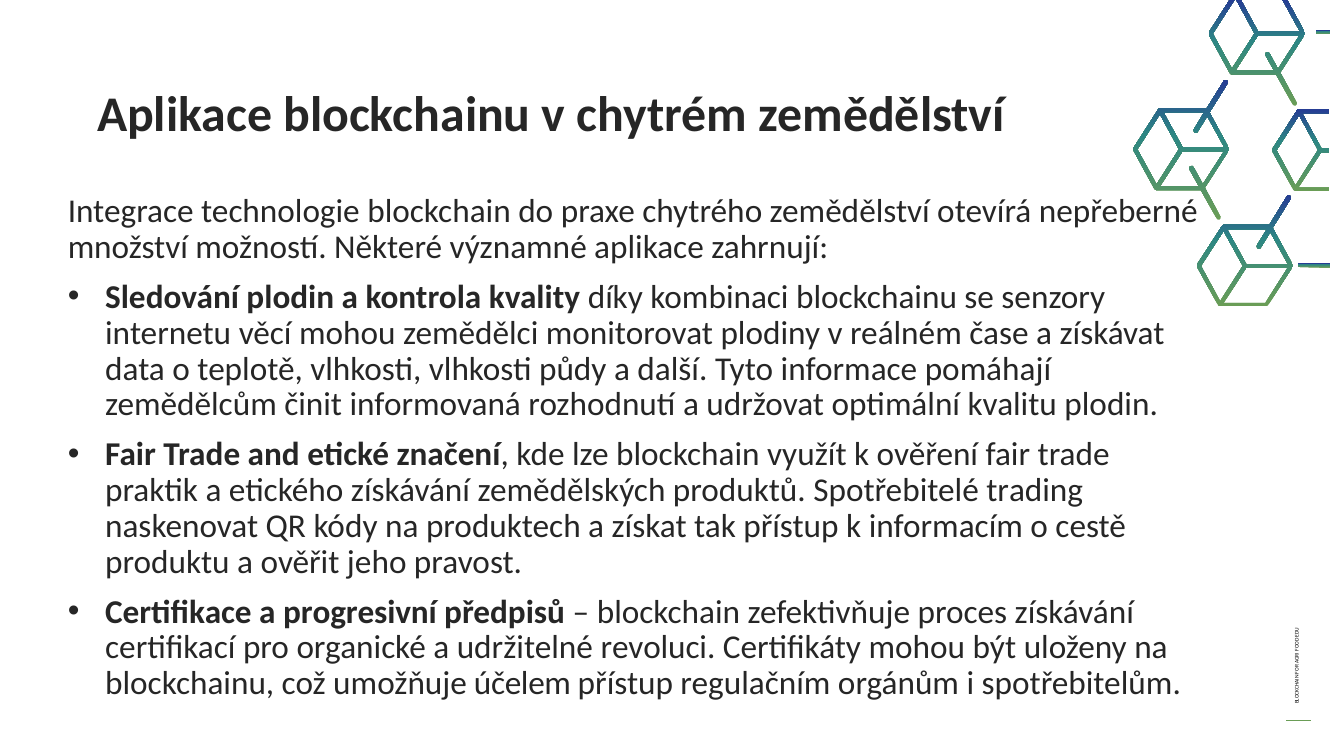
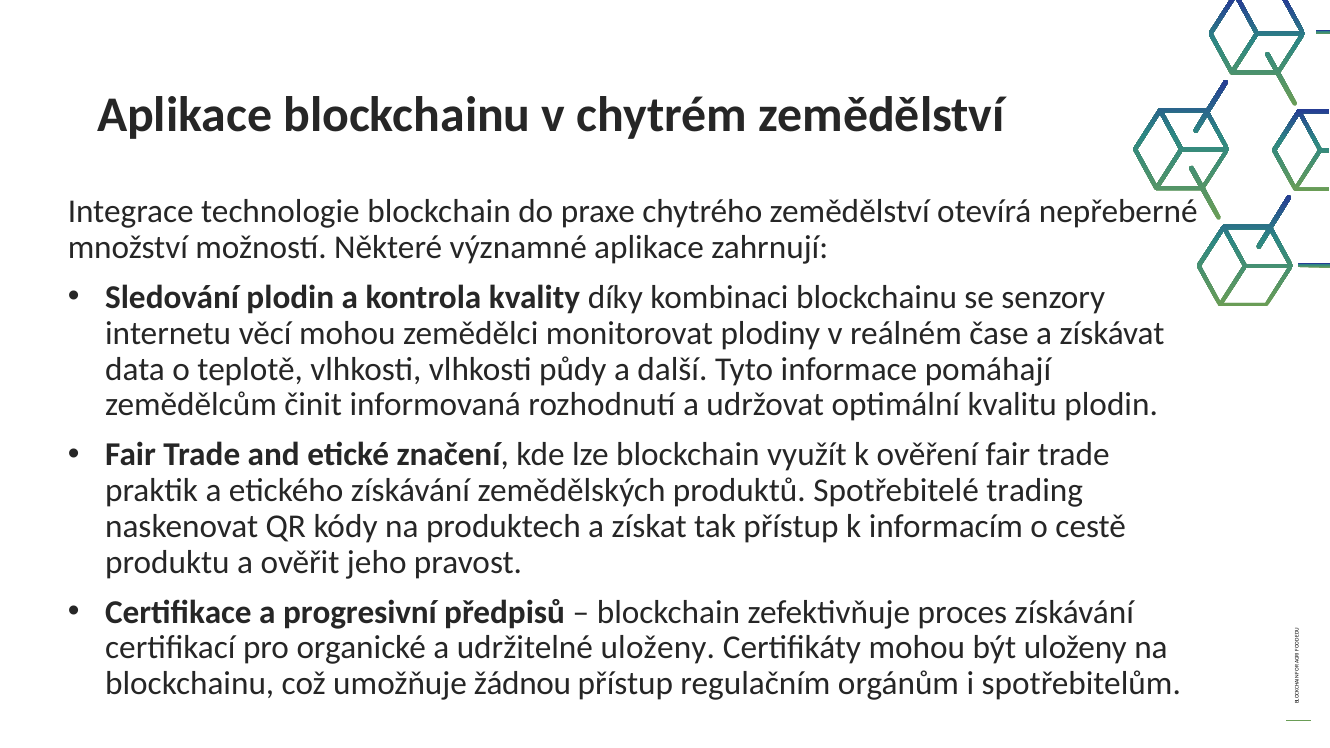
udržitelné revoluci: revoluci -> uloženy (658, 648)
účelem: účelem -> žádnou (522, 684)
